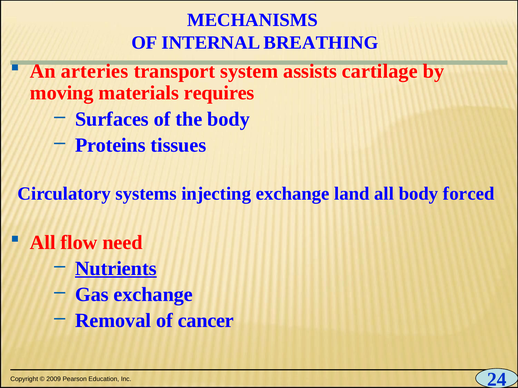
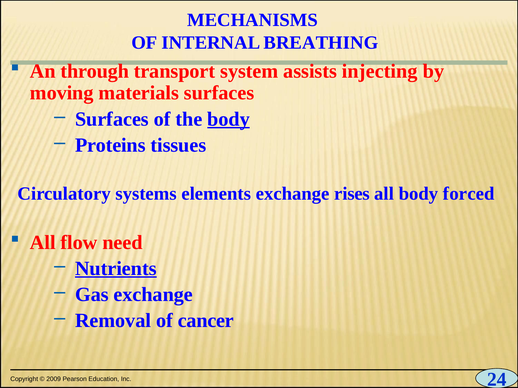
arteries: arteries -> through (95, 71)
cartilage: cartilage -> injecting (380, 71)
materials requires: requires -> surfaces (219, 93)
body underline: none -> present (229, 119)
injecting: injecting -> elements (216, 194)
land: land -> rises (352, 194)
